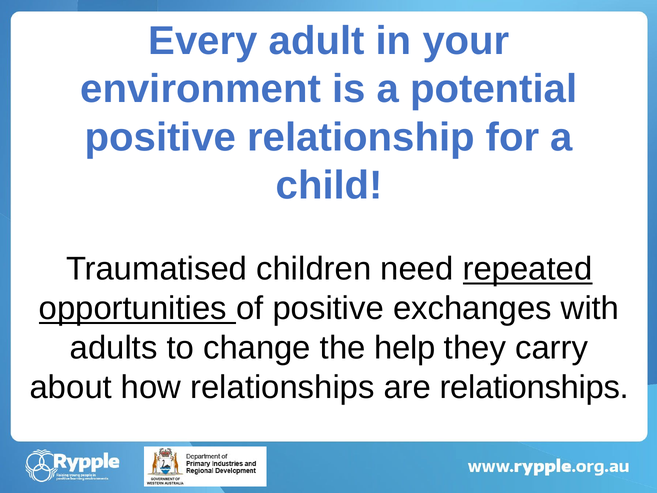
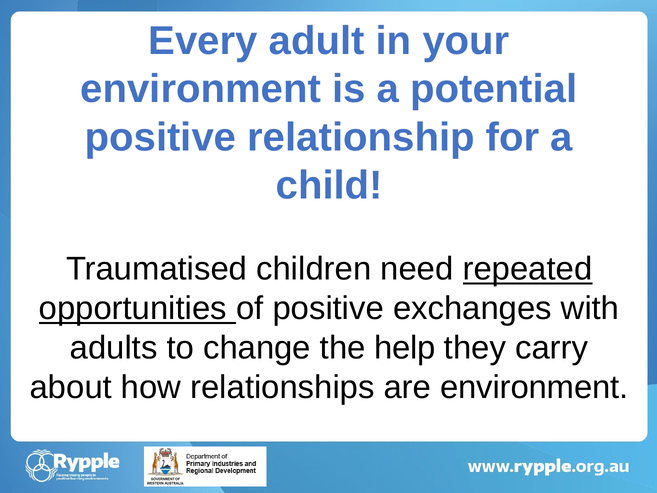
are relationships: relationships -> environment (534, 387)
